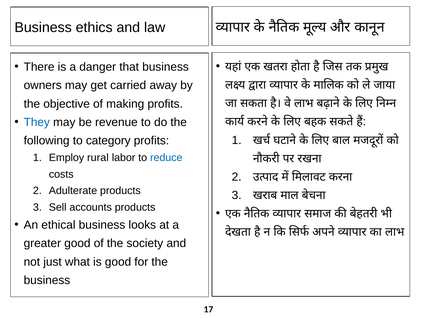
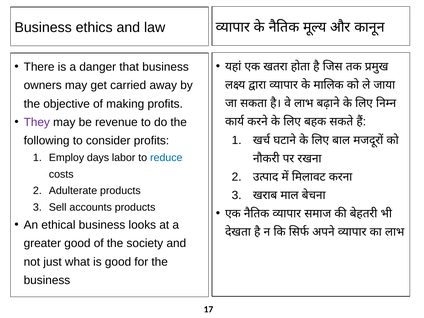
They colour: blue -> purple (37, 122)
category: category -> consider (108, 141)
rural: rural -> days (98, 158)
